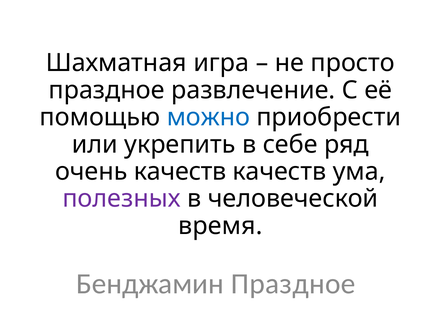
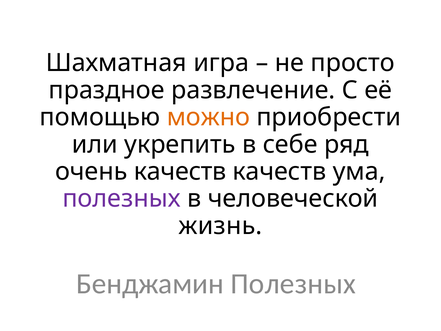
можно colour: blue -> orange (208, 117)
время: время -> жизнь (220, 226)
Бенджамин Праздное: Праздное -> Полезных (293, 284)
